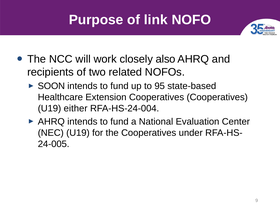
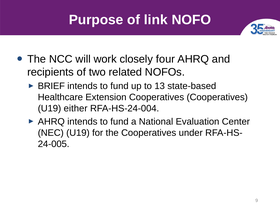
also: also -> four (165, 59)
SOON: SOON -> BRIEF (51, 86)
95: 95 -> 13 (160, 86)
